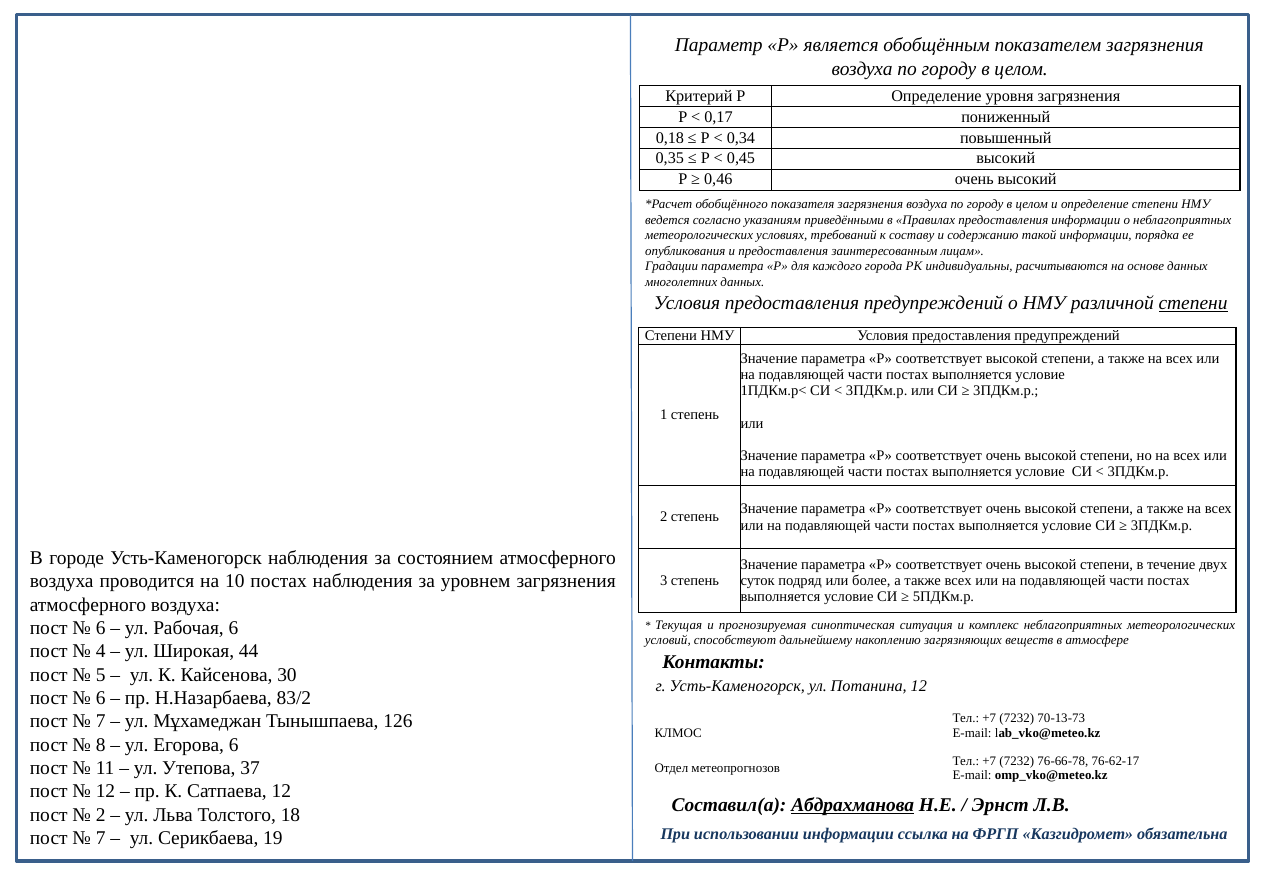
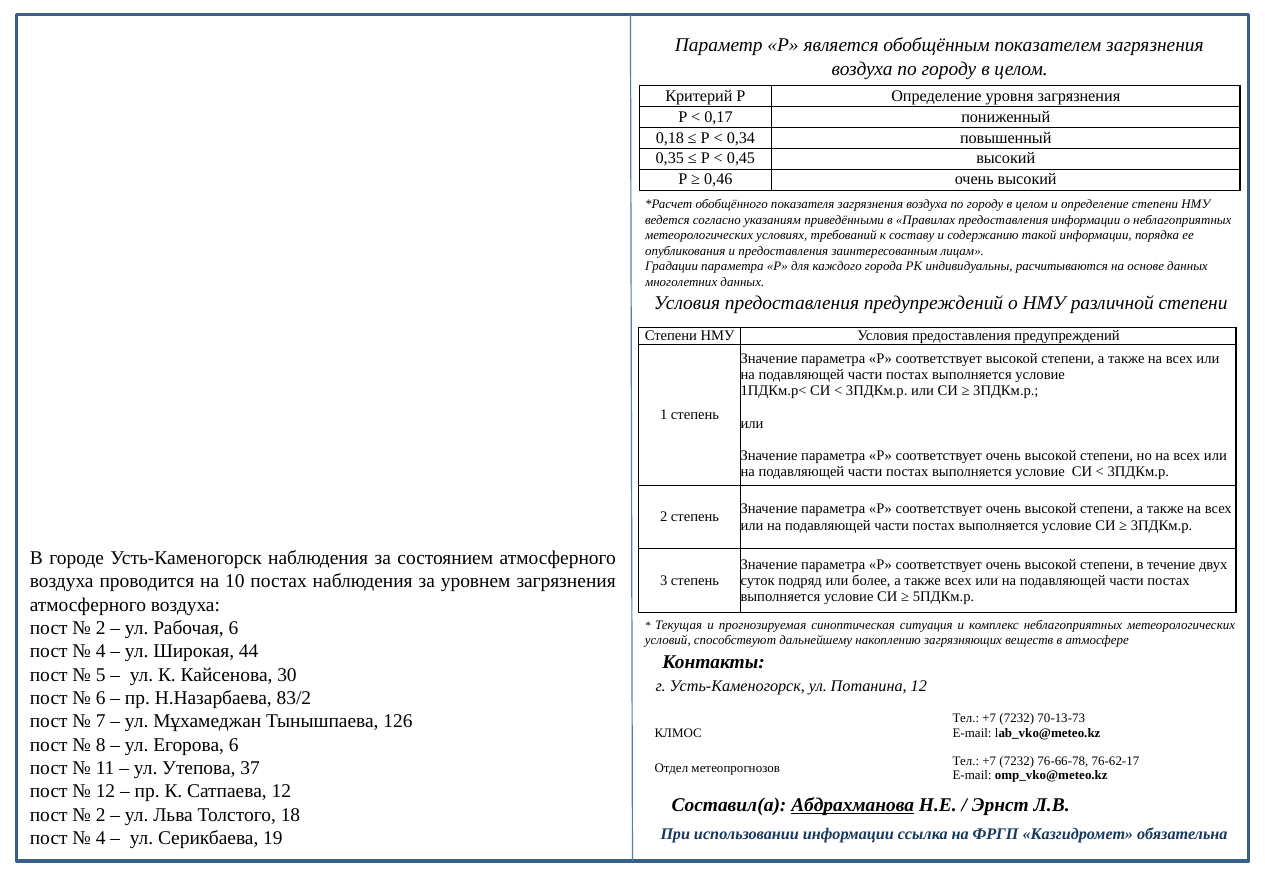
степени underline: present -> none (1193, 303)
6: 6 -> 2 (101, 628)
7: 7 -> 4 (101, 838)
